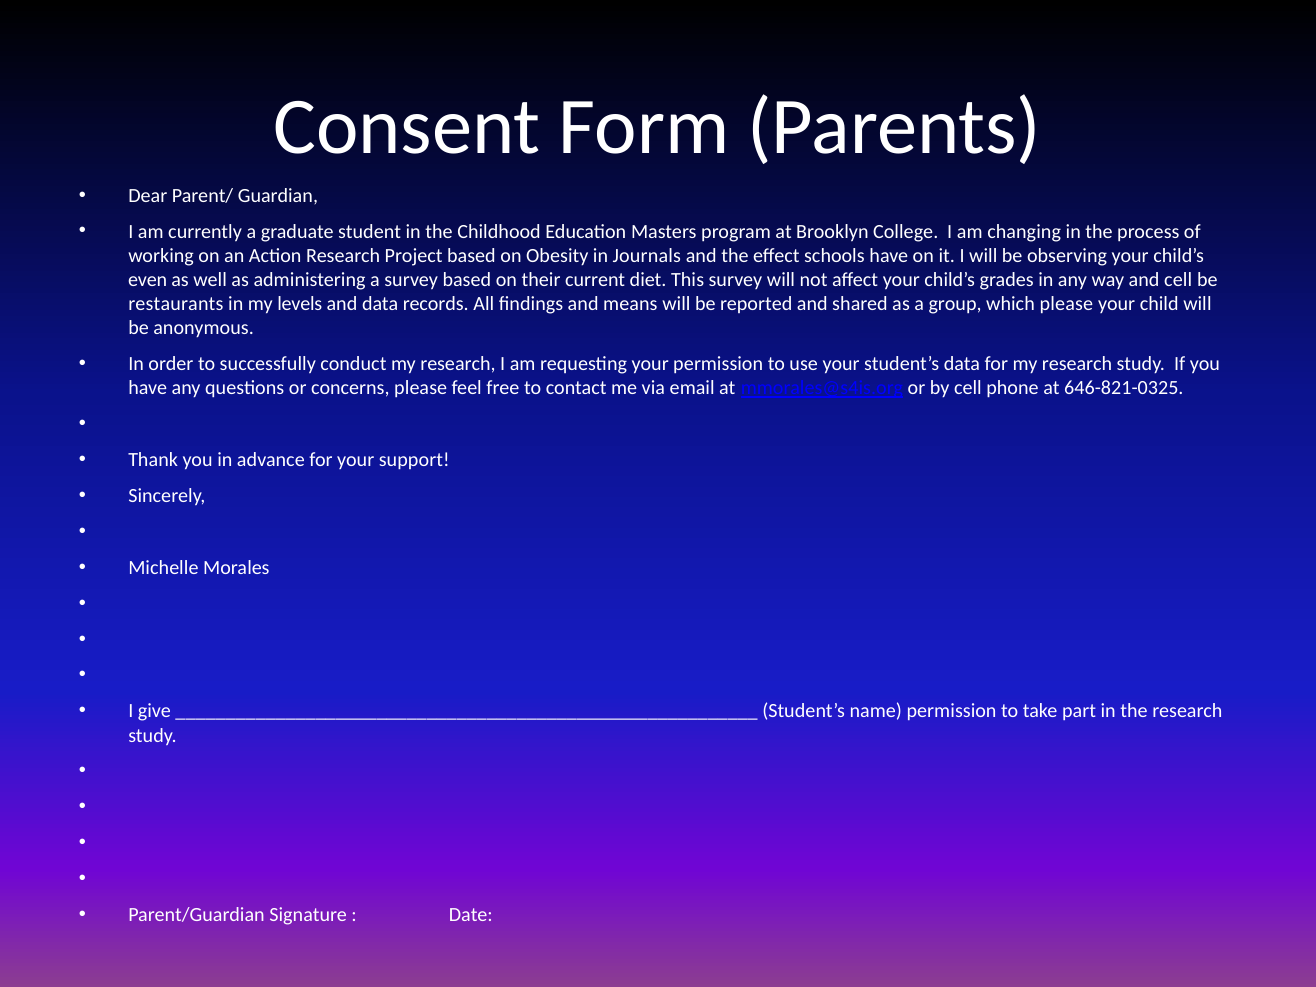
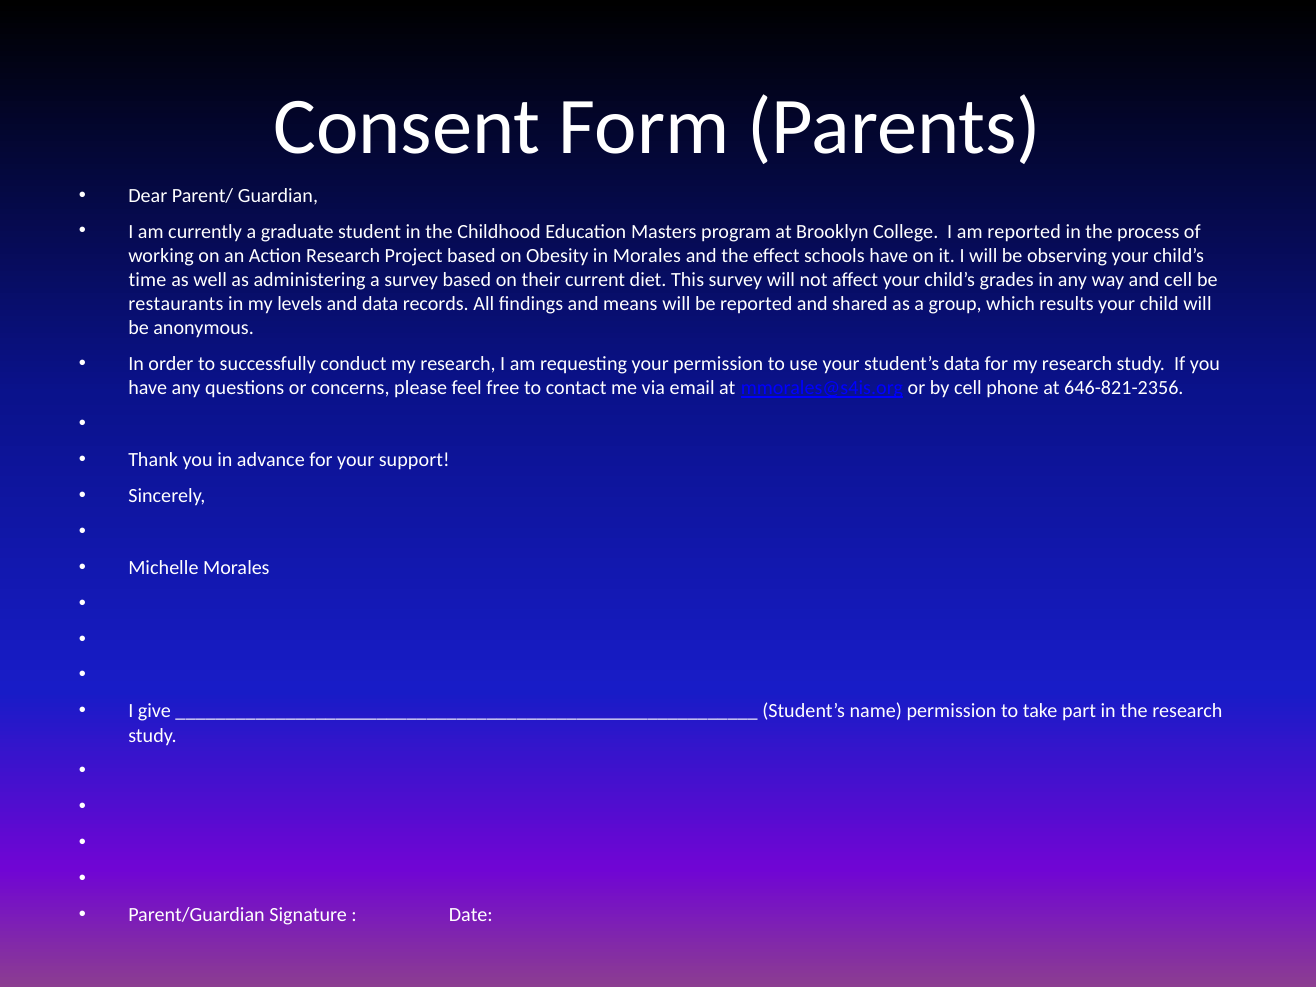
am changing: changing -> reported (1024, 231)
in Journals: Journals -> Morales (647, 256)
even: even -> time (148, 280)
which please: please -> results (1067, 304)
646-821-0325: 646-821-0325 -> 646-821-2356 (1124, 388)
